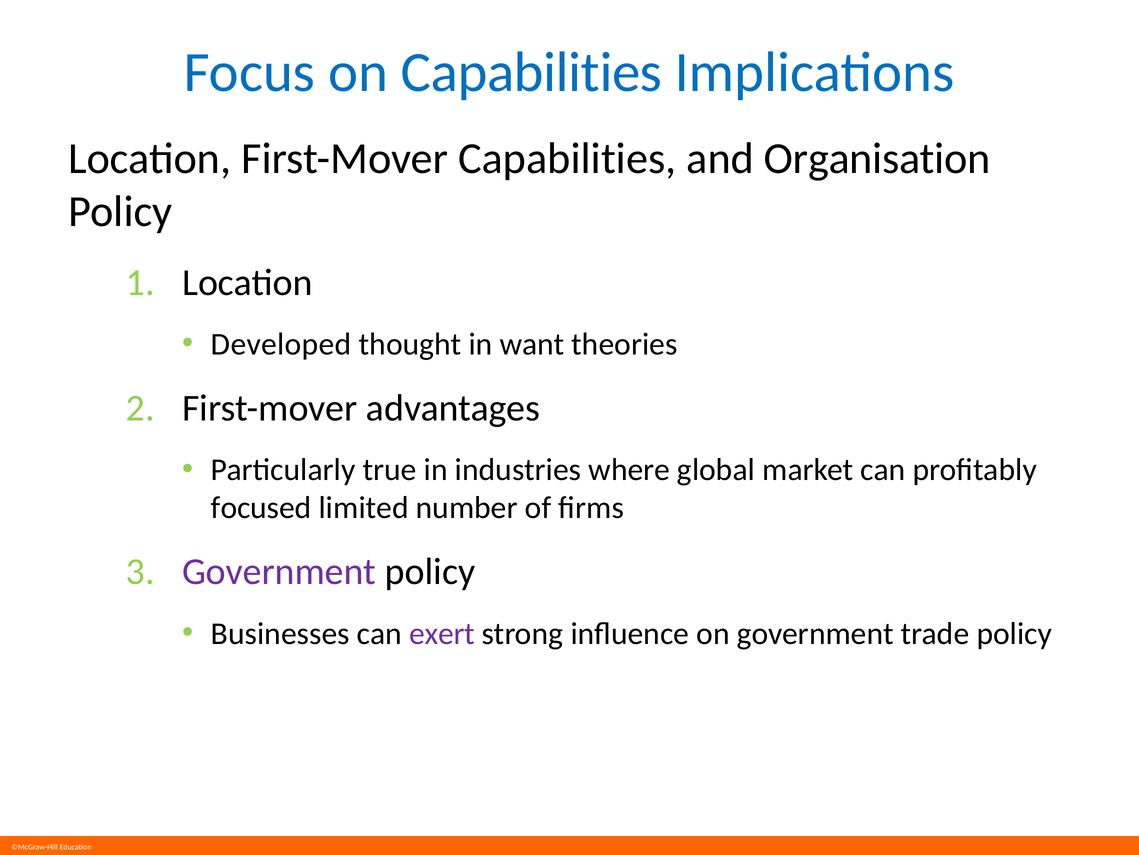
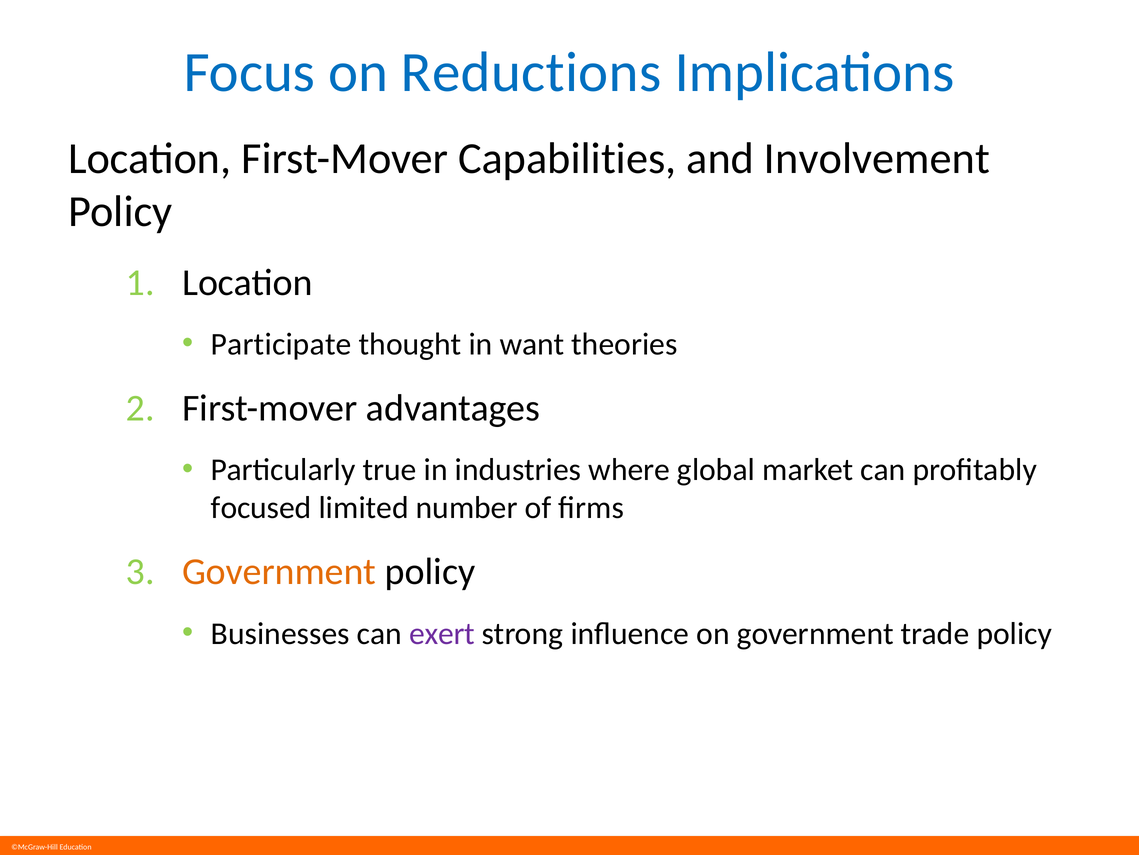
on Capabilities: Capabilities -> Reductions (531, 72)
Organisation: Organisation -> Involvement (877, 159)
Developed: Developed -> Participate (281, 344)
Government colour: purple -> orange (279, 571)
